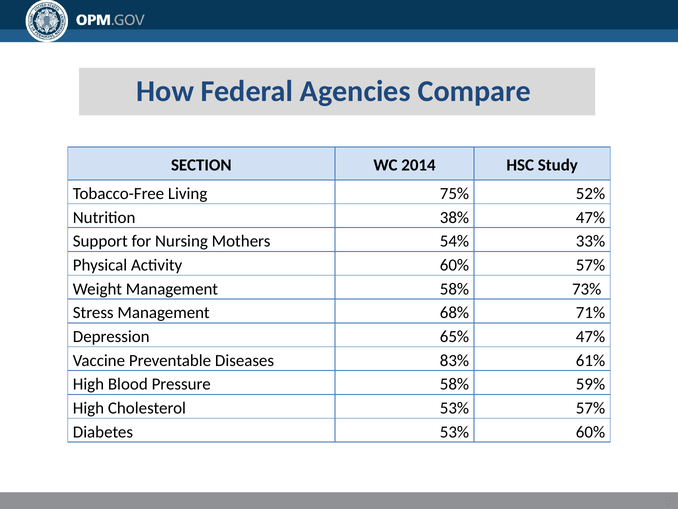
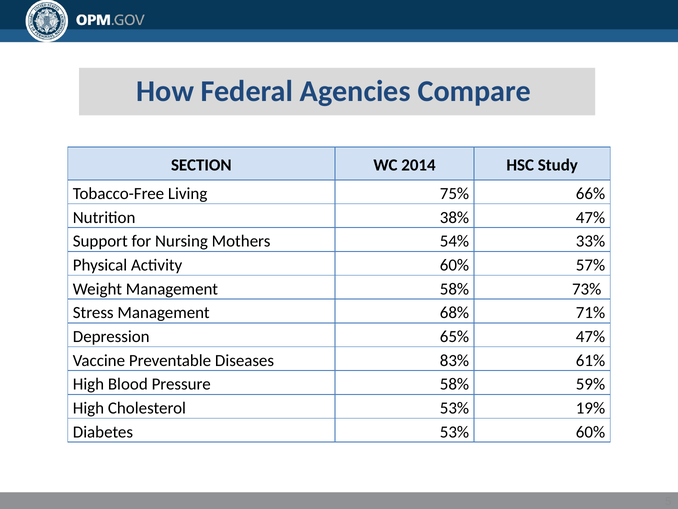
52%: 52% -> 66% (591, 193)
53% 57%: 57% -> 19% (591, 408)
